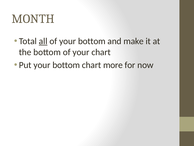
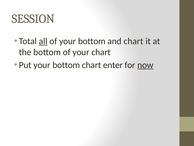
MONTH: MONTH -> SESSION (33, 19)
and make: make -> chart (133, 41)
more: more -> enter (113, 65)
now underline: none -> present (145, 65)
